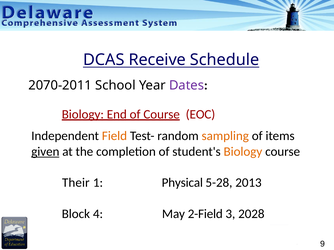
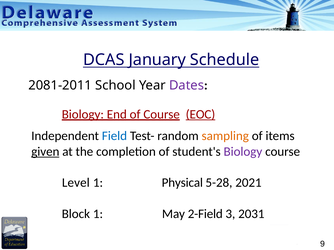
Receive: Receive -> January (157, 60)
2070-2011: 2070-2011 -> 2081-2011 (60, 86)
EOC underline: none -> present (200, 114)
Field colour: orange -> blue (114, 136)
Biology colour: orange -> purple (243, 152)
Their: Their -> Level (76, 183)
2013: 2013 -> 2021 (248, 183)
Block 4: 4 -> 1 (98, 214)
2028: 2028 -> 2031 (251, 214)
